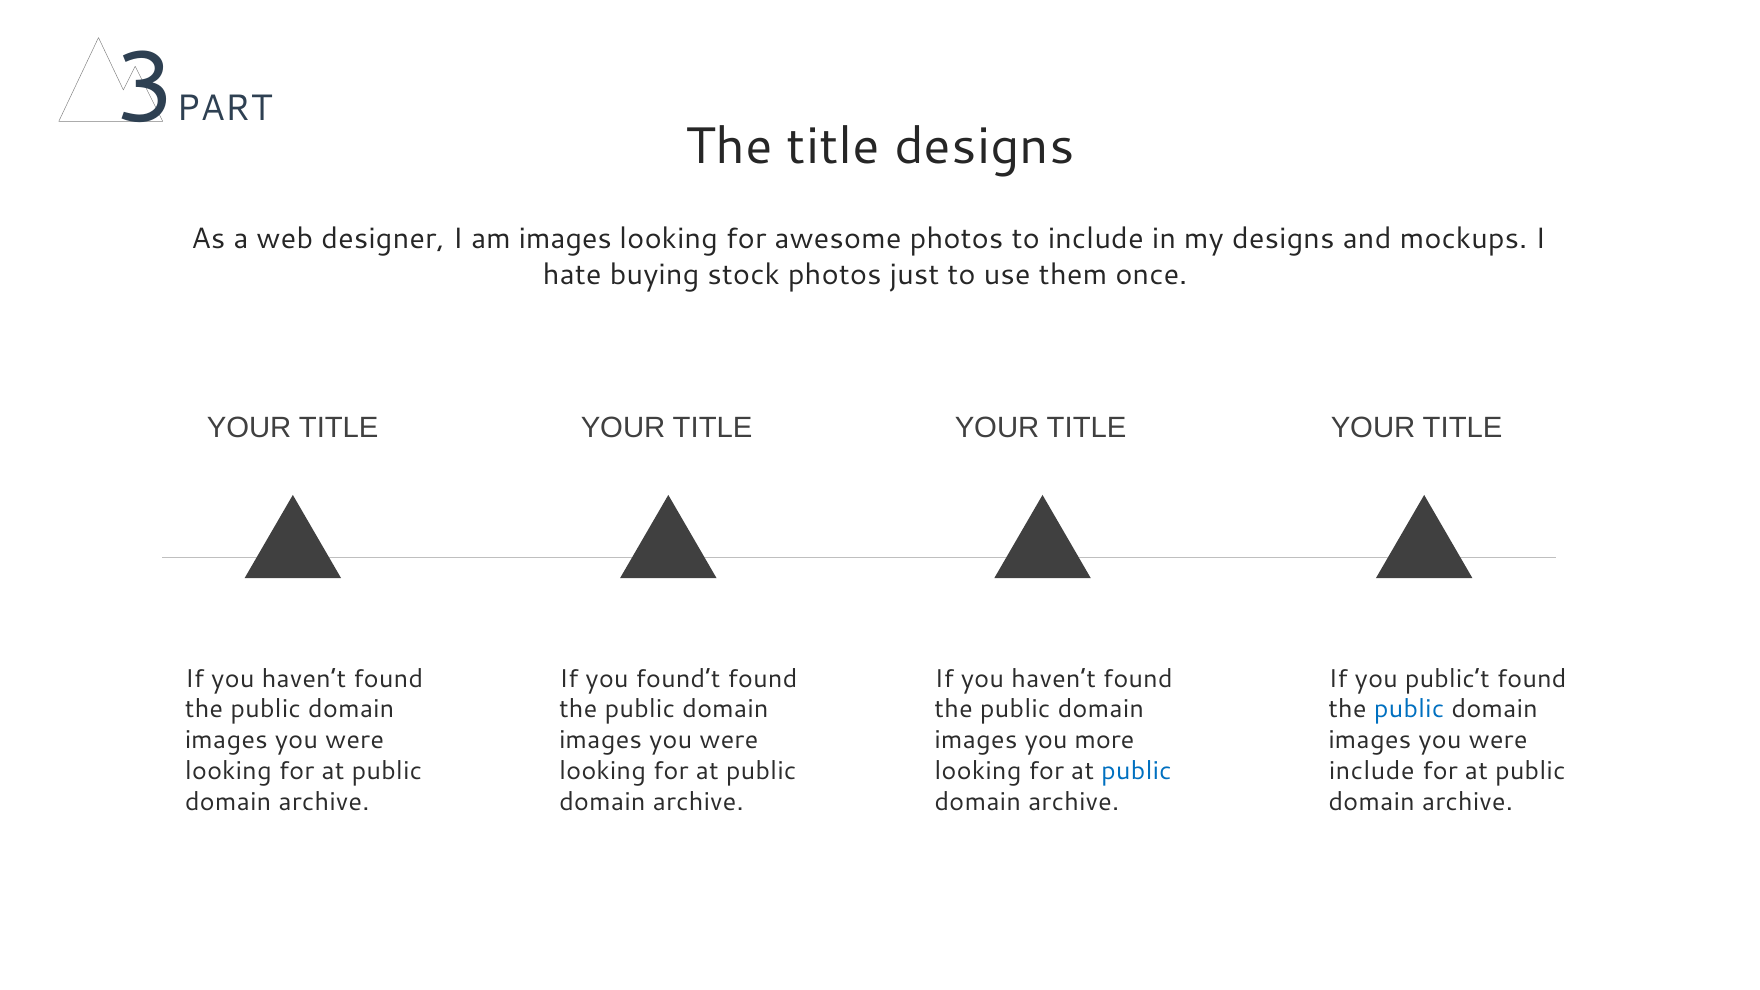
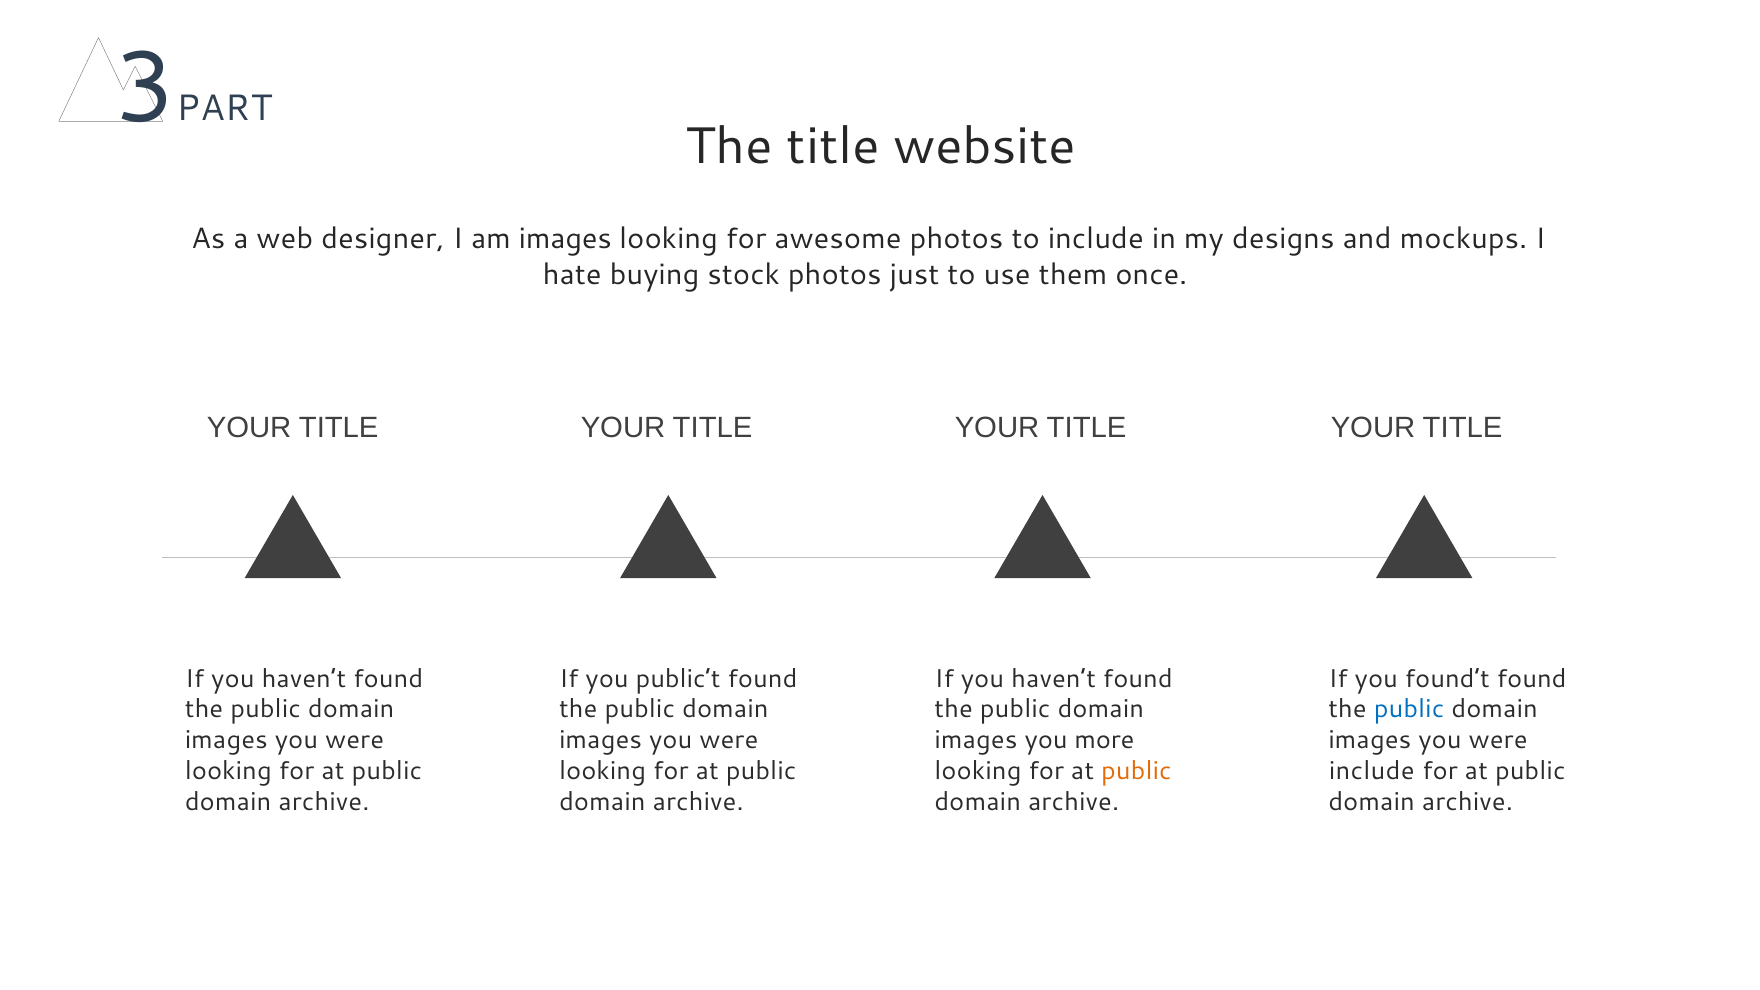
title designs: designs -> website (985, 147)
found’t: found’t -> public’t (678, 679)
public’t: public’t -> found’t (1447, 679)
public colour: blue -> orange (1136, 771)
